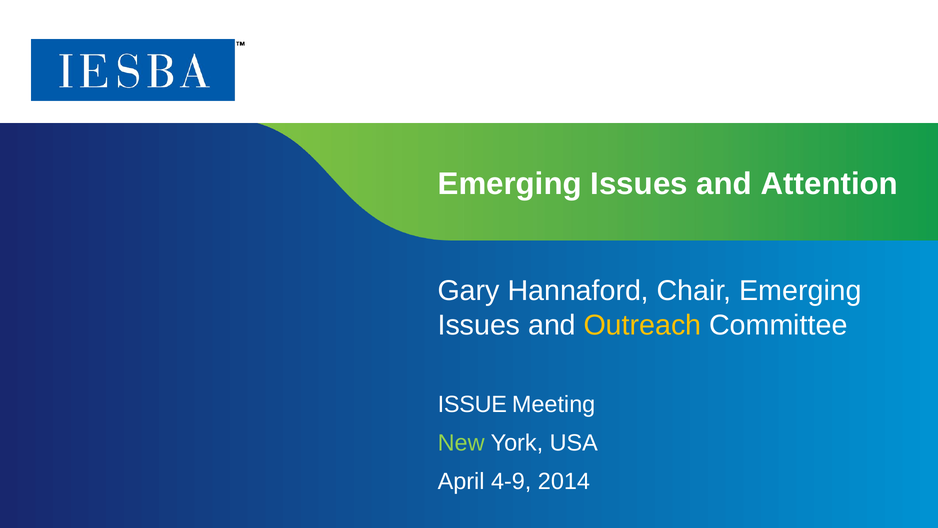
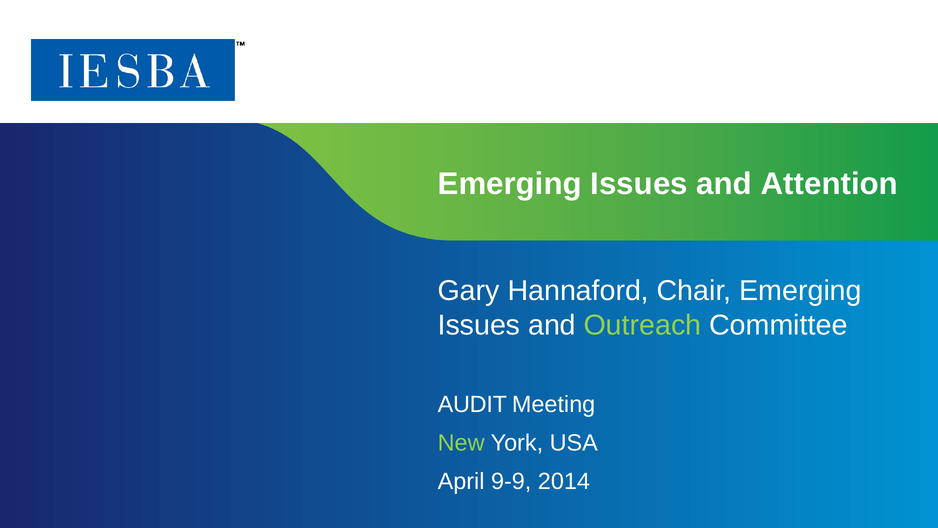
Outreach colour: yellow -> light green (643, 325)
ISSUE: ISSUE -> AUDIT (472, 404)
4-9: 4-9 -> 9-9 (511, 481)
